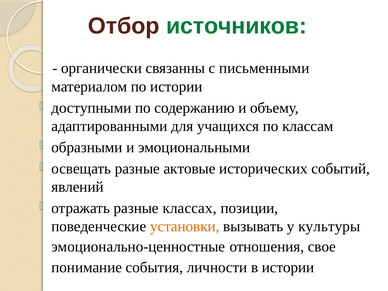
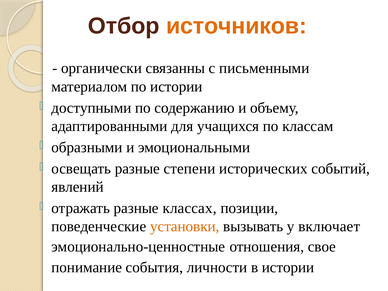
источников colour: green -> orange (236, 26)
актовые: актовые -> степени (189, 169)
культуры: культуры -> включает (329, 226)
